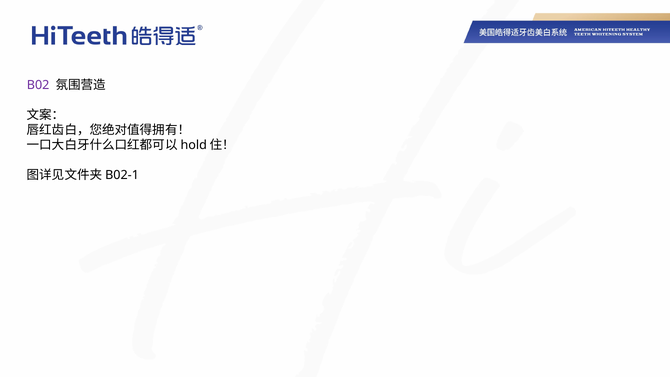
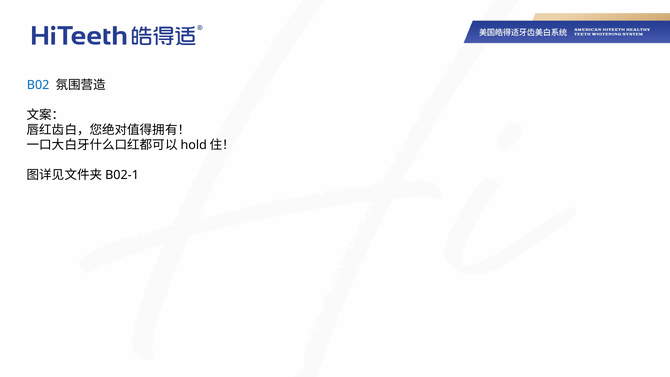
B02 colour: purple -> blue (38, 85)
